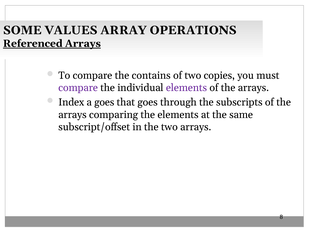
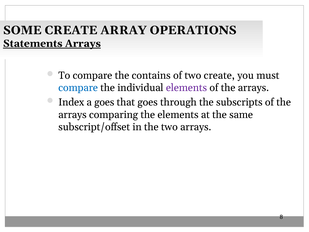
SOME VALUES: VALUES -> CREATE (71, 30)
Referenced: Referenced -> Statements (33, 43)
two copies: copies -> create (219, 75)
compare colour: purple -> blue (78, 88)
